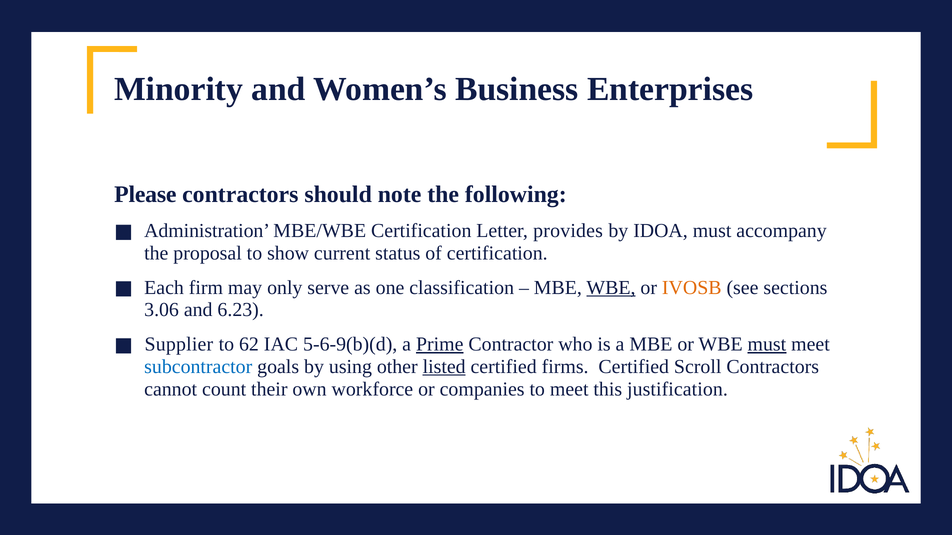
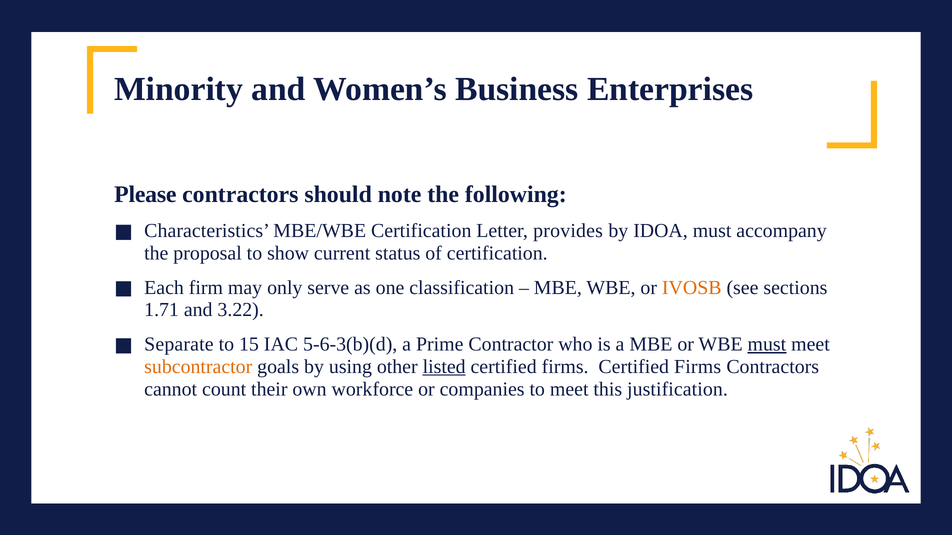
Administration: Administration -> Characteristics (207, 231)
WBE underline: present -> none (611, 288)
3.06: 3.06 -> 1.71 (162, 310)
6.23: 6.23 -> 3.22 (241, 310)
Supplier: Supplier -> Separate (179, 345)
62: 62 -> 15 (249, 345)
5-6-9(b)(d: 5-6-9(b)(d -> 5-6-3(b)(d (350, 345)
Prime underline: present -> none (440, 345)
subcontractor colour: blue -> orange (198, 367)
firms Certified Scroll: Scroll -> Firms (698, 367)
